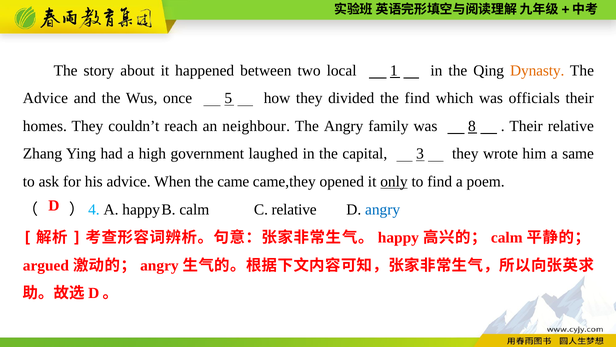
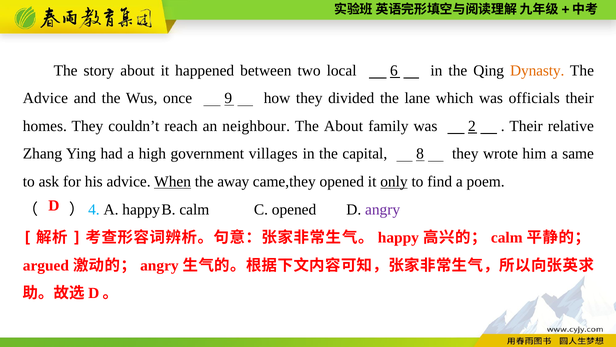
1: 1 -> 6 (394, 71)
5: 5 -> 9 (228, 98)
the find: find -> lane (417, 98)
The Angry: Angry -> About (344, 126)
8: 8 -> 2 (472, 126)
laughed: laughed -> villages (273, 154)
3: 3 -> 8 (420, 154)
When underline: none -> present (173, 181)
came: came -> away (233, 181)
C relative: relative -> opened (294, 210)
angry colour: blue -> purple (383, 210)
